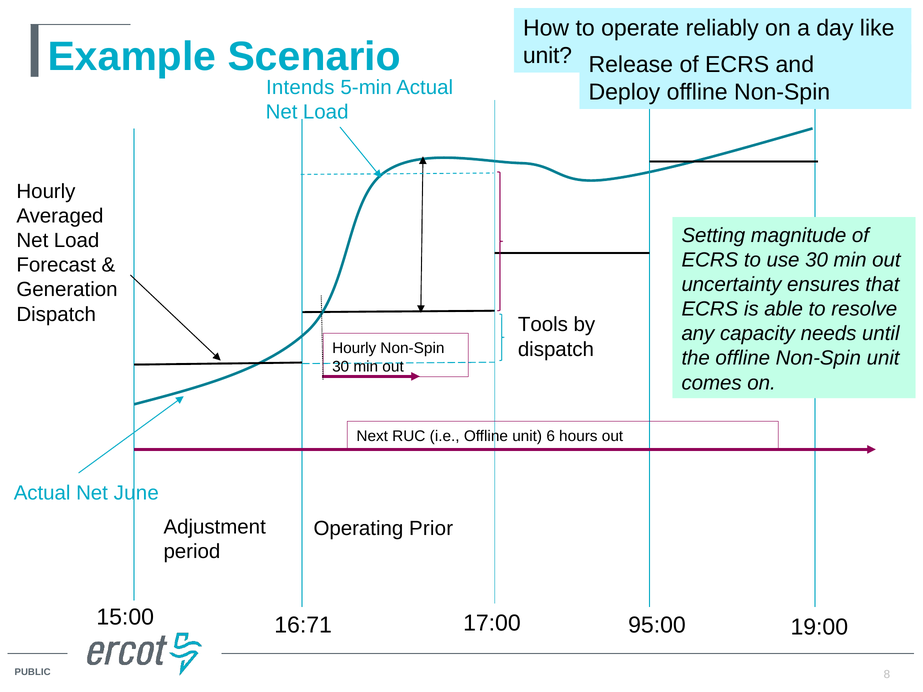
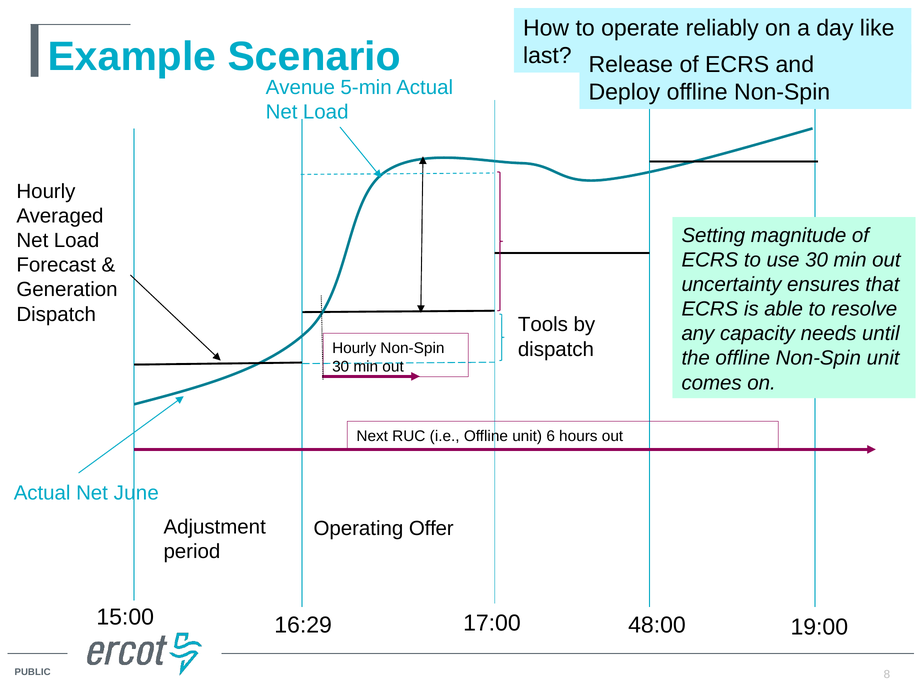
unit: unit -> last (547, 56)
Intends: Intends -> Avenue (300, 88)
Prior: Prior -> Offer (431, 528)
95:00: 95:00 -> 48:00 (657, 625)
16:71: 16:71 -> 16:29 (303, 626)
